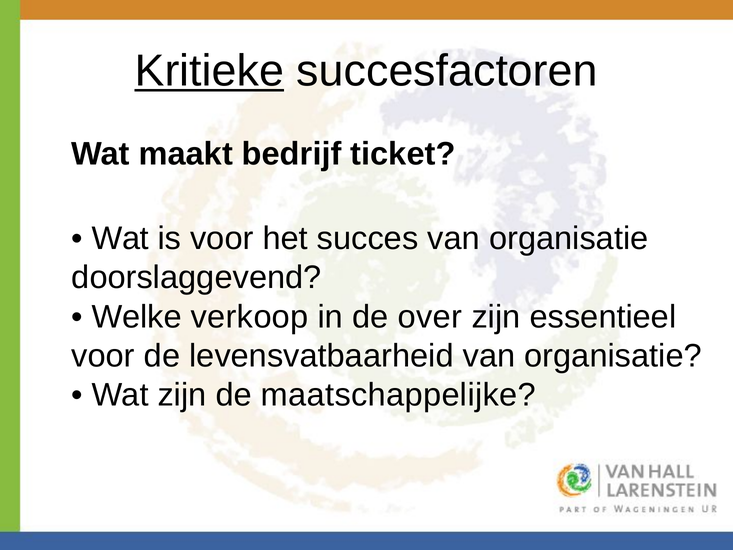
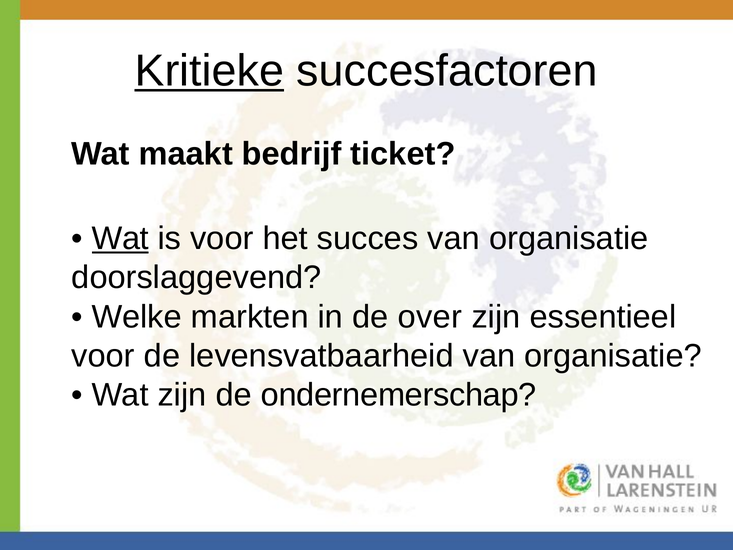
Wat underline: none -> present (120, 238)
verkoop: verkoop -> markten (250, 317)
maatschappelijke: maatschappelijke -> ondernemerschap (399, 395)
